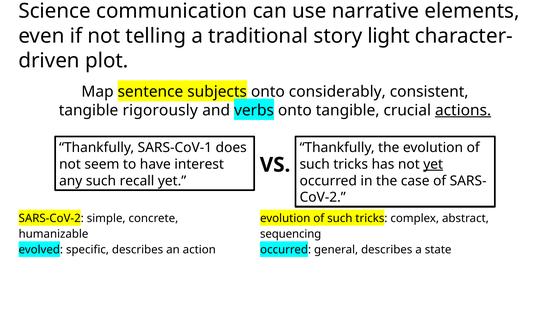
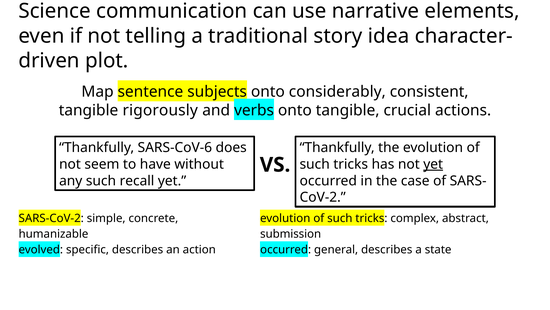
light: light -> idea (389, 36)
actions underline: present -> none (463, 110)
SARS-CoV-1: SARS-CoV-1 -> SARS-CoV-6 (175, 147)
interest: interest -> without (199, 164)
sequencing: sequencing -> submission (291, 234)
